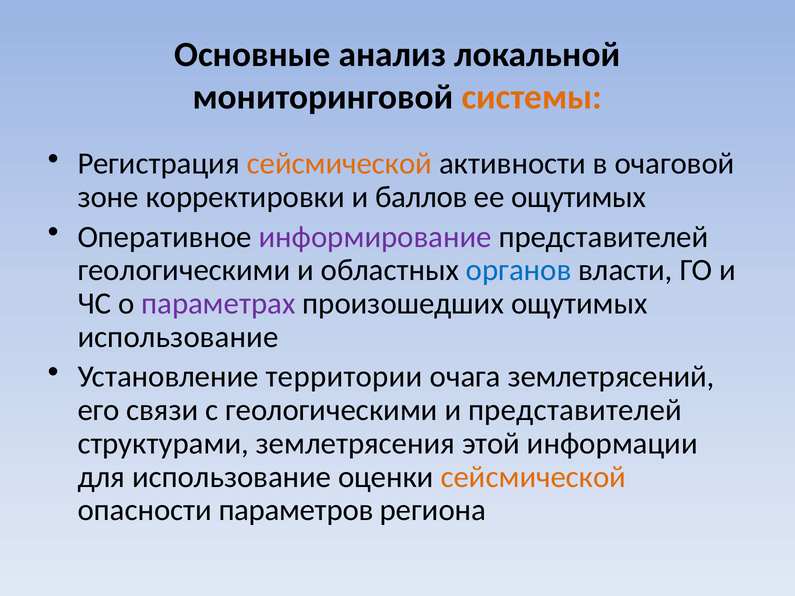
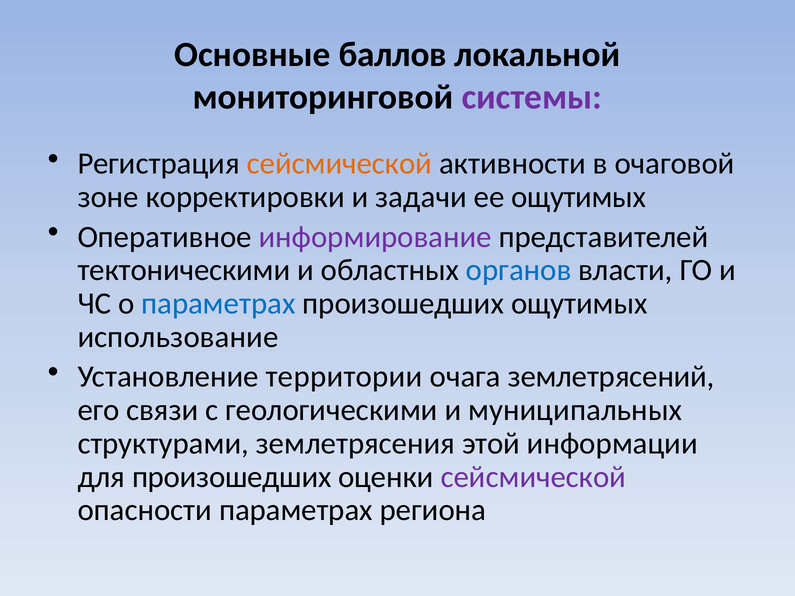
анализ: анализ -> баллов (393, 55)
системы colour: orange -> purple (532, 97)
баллов: баллов -> задачи (421, 197)
геологическими: геологическими -> тектоническими (184, 270)
параметрах colour: purple -> blue (218, 304)
и представителей: представителей -> муниципальных (575, 410)
для использование: использование -> произошедших (232, 477)
сейсмической colour: orange -> purple (533, 477)
опасности параметров: параметров -> параметрах (296, 510)
